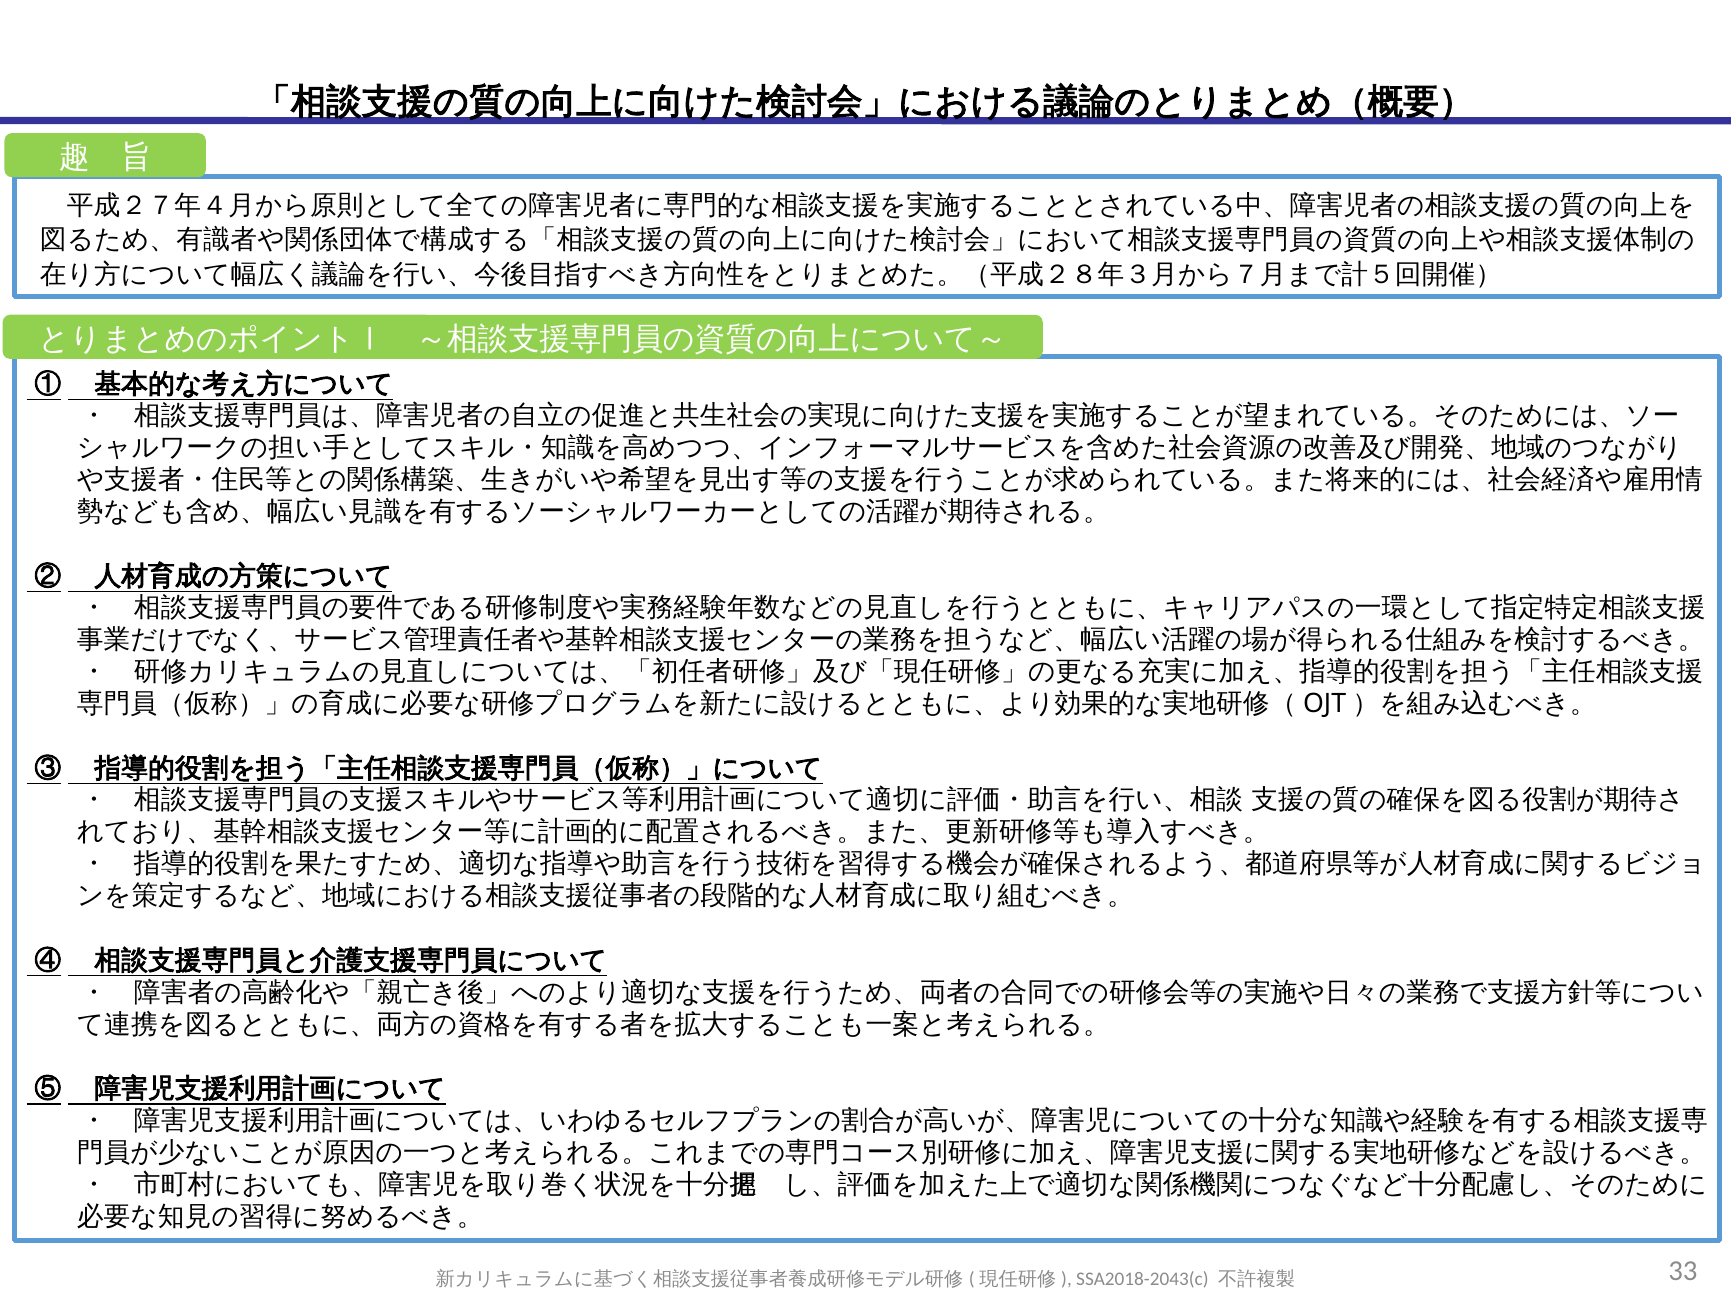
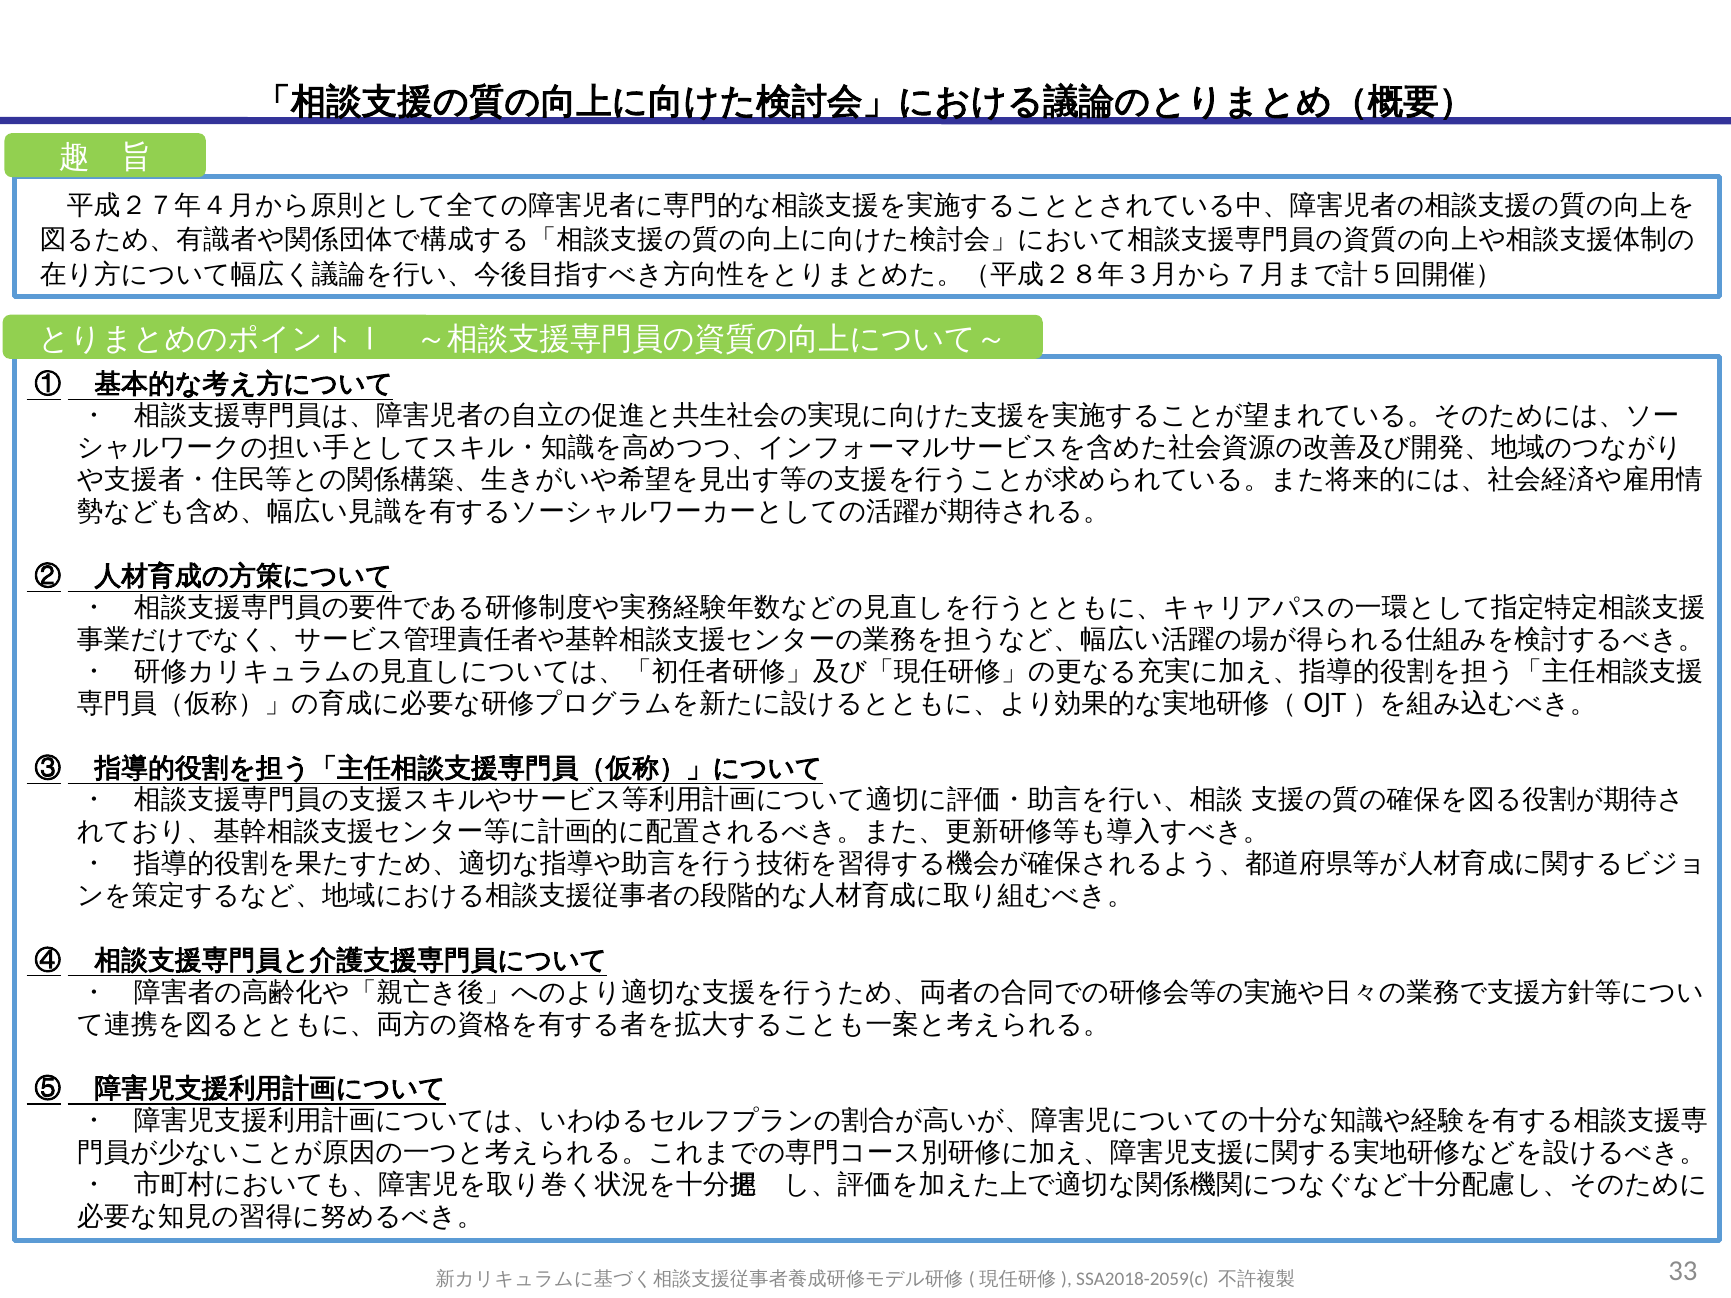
SSA2018-2043(c: SSA2018-2043(c -> SSA2018-2059(c (1142, 1280)
